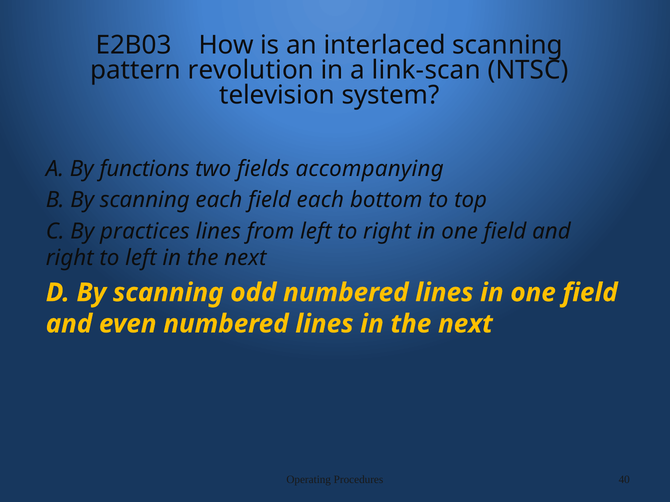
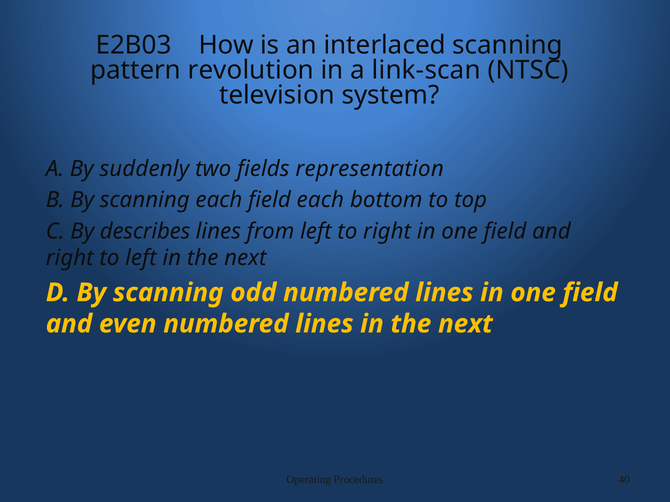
functions: functions -> suddenly (144, 169)
accompanying: accompanying -> representation (370, 169)
practices: practices -> describes (145, 232)
